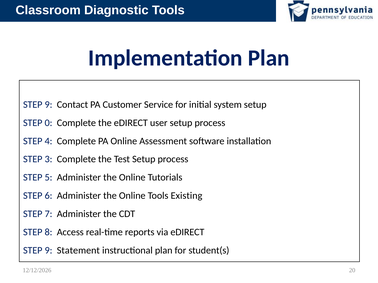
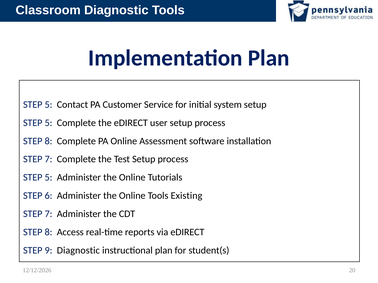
9: 9 -> 5 (48, 105)
0: 0 -> 5 (48, 123)
4: 4 -> 8 (48, 141)
3: 3 -> 7 (48, 159)
9 Statement: Statement -> Diagnostic (78, 251)
